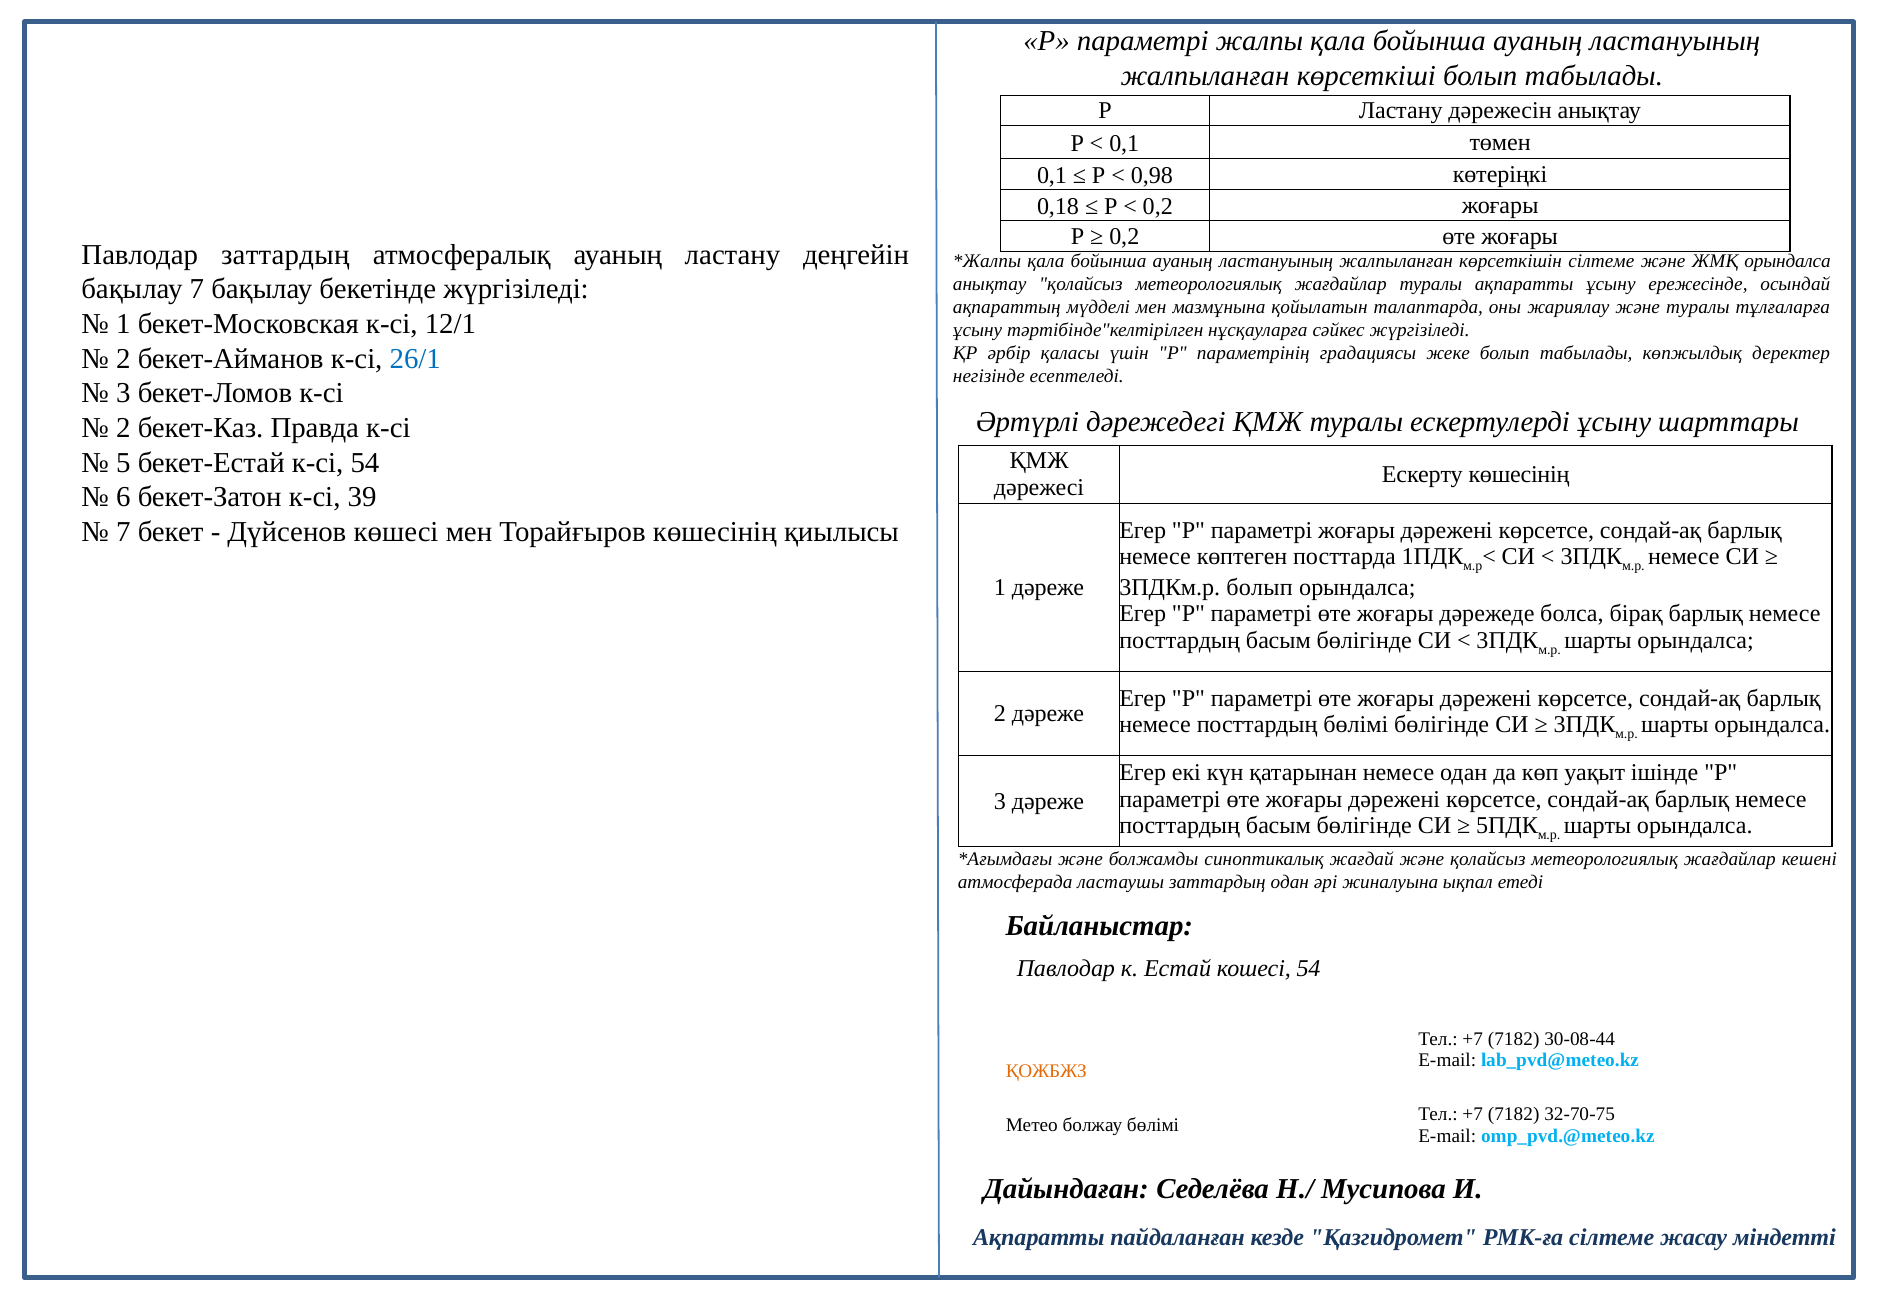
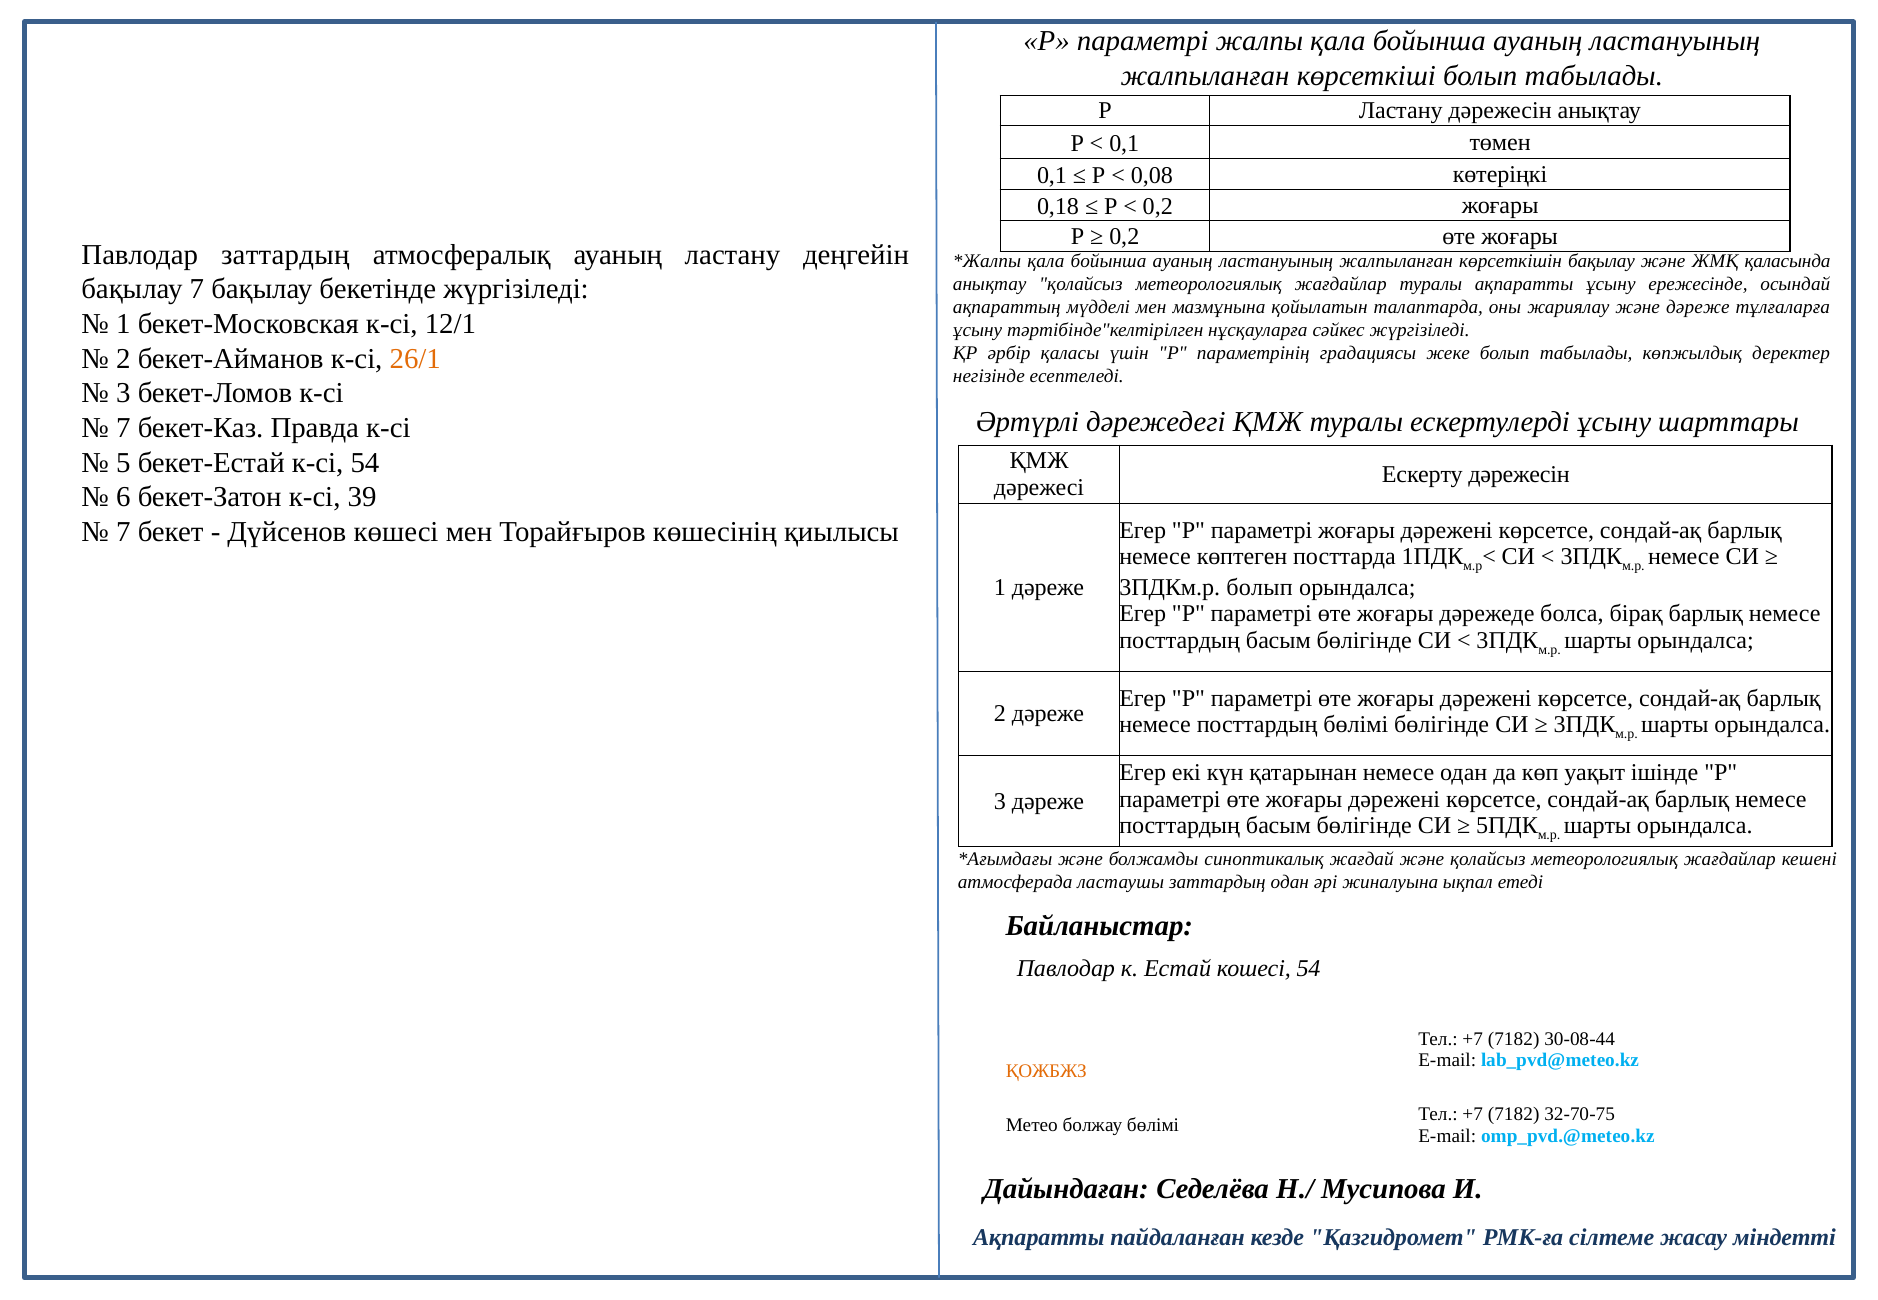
0,98: 0,98 -> 0,08 (1152, 175)
көрсеткішін сілтеме: сілтеме -> бақылау (1601, 261)
ЖМҚ орындалса: орындалса -> қаласында (1788, 261)
және туралы: туралы -> дәреже (1698, 307)
26/1 colour: blue -> orange (415, 359)
2: 2 -> 7 (123, 428)
Ескерту көшесінің: көшесінің -> дәрежесін (1519, 474)
